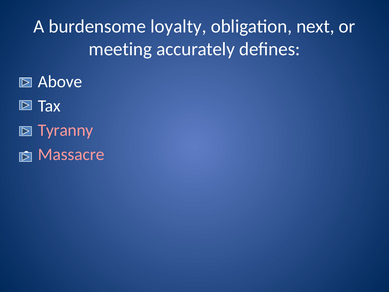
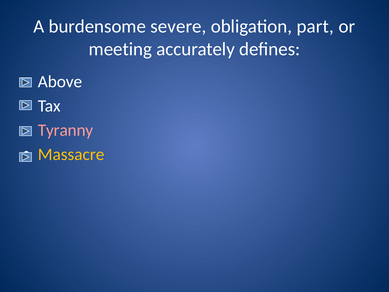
loyalty: loyalty -> severe (178, 26)
next: next -> part (315, 26)
Massacre colour: pink -> yellow (71, 154)
